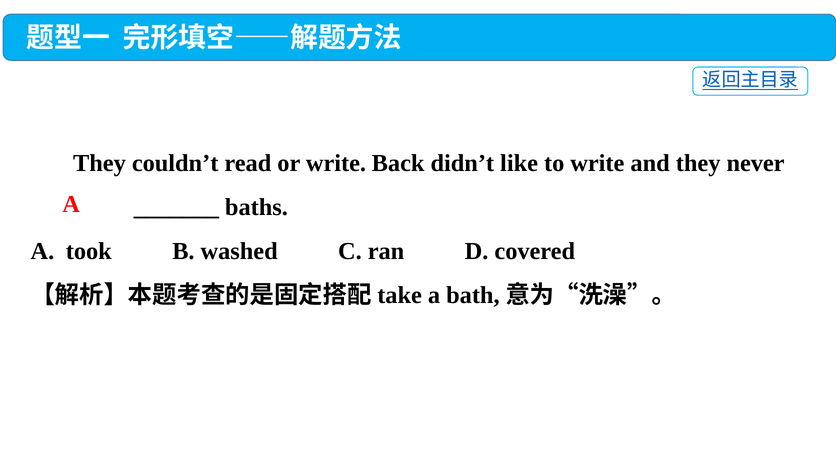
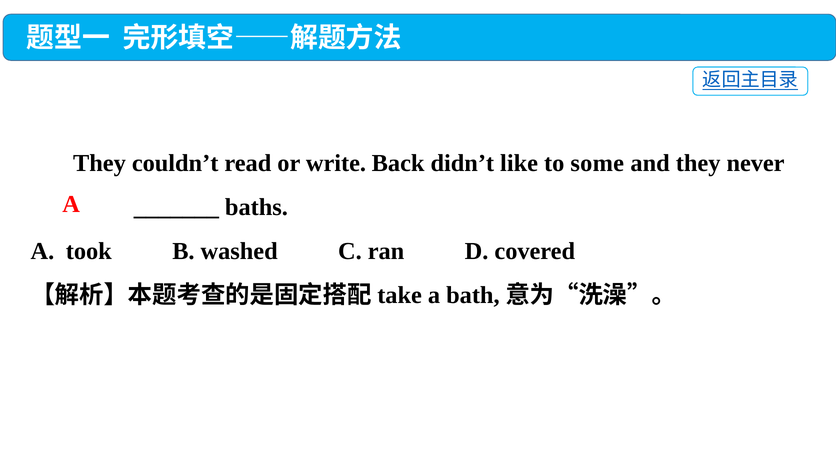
to write: write -> some (597, 164)
